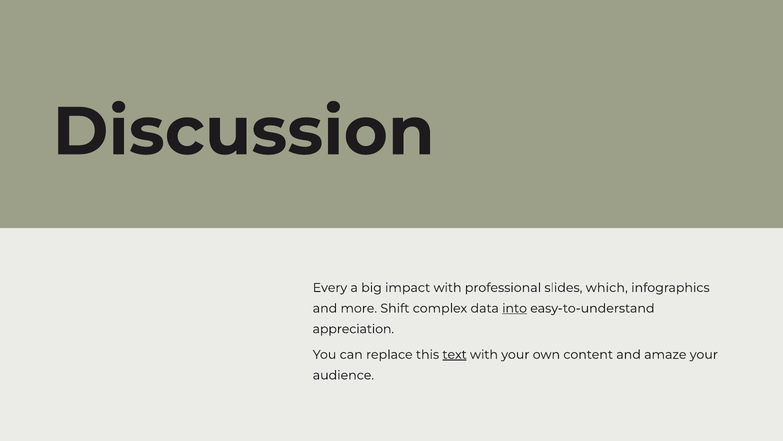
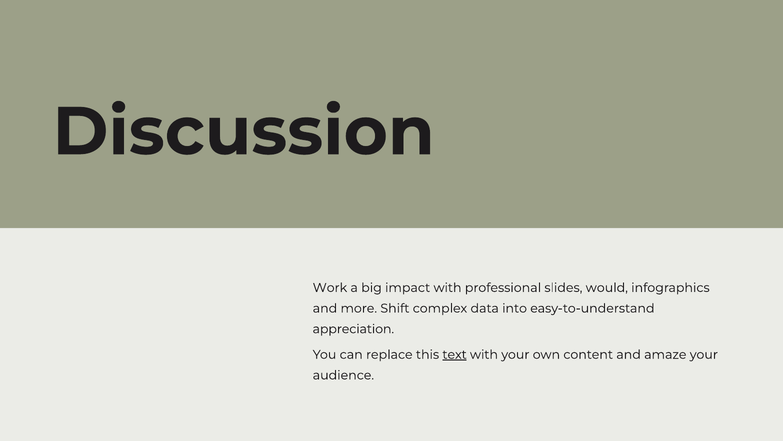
Every: Every -> Work (330, 287)
which: which -> would (607, 287)
into underline: present -> none (515, 308)
